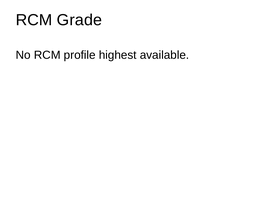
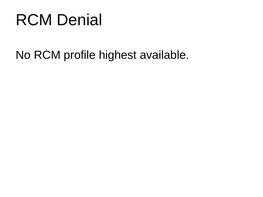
Grade: Grade -> Denial (80, 20)
